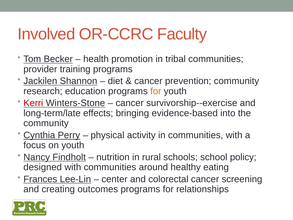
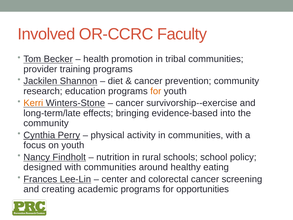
Kerri colour: red -> orange (33, 103)
outcomes: outcomes -> academic (98, 189)
relationships: relationships -> opportunities (203, 189)
